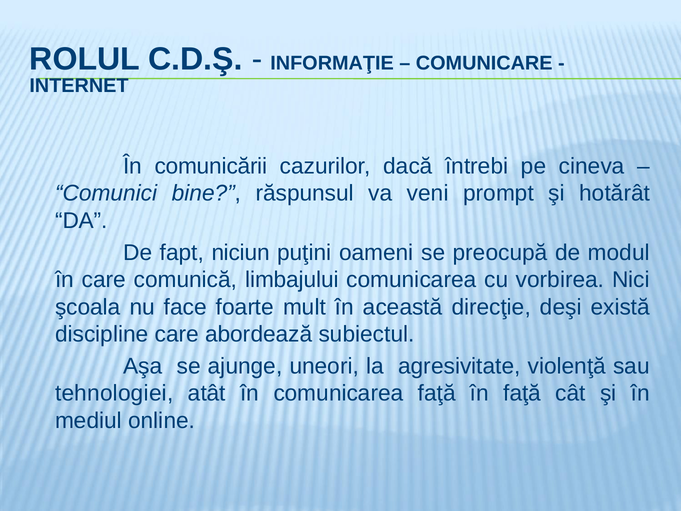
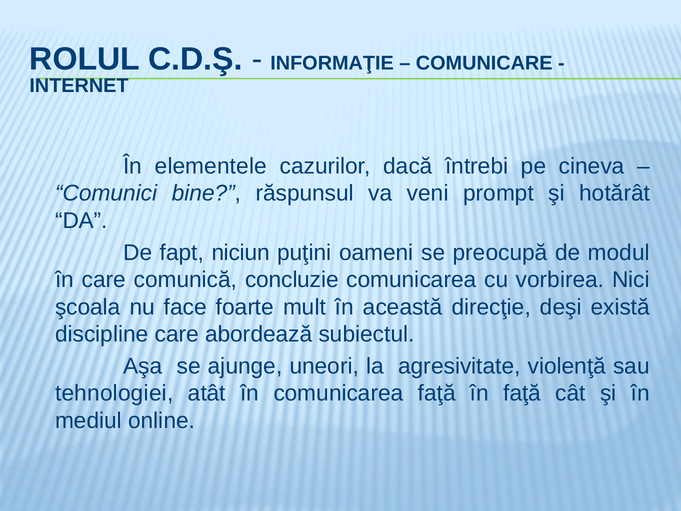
comunicării: comunicării -> elementele (211, 166)
limbajului: limbajului -> concluzie (292, 280)
